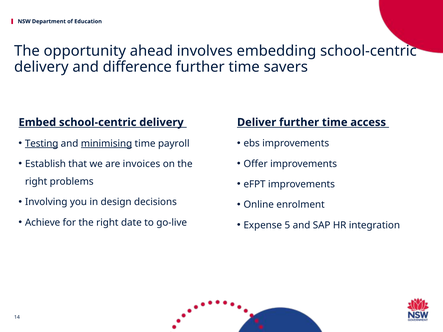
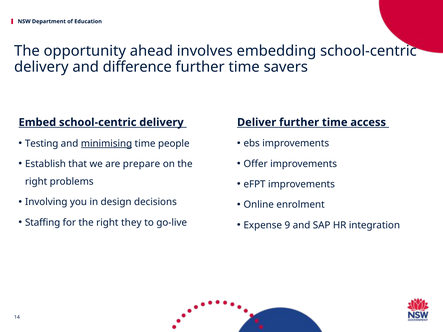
Testing underline: present -> none (42, 144)
payroll: payroll -> people (174, 144)
invoices: invoices -> prepare (141, 164)
Achieve: Achieve -> Staffing (43, 223)
date: date -> they (131, 223)
5: 5 -> 9 (287, 225)
